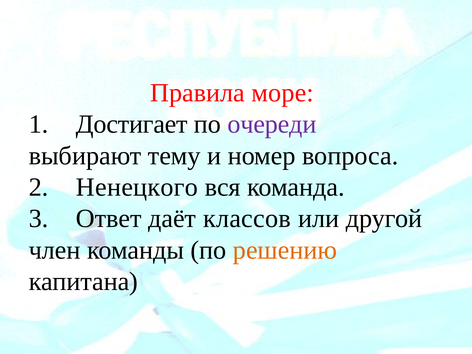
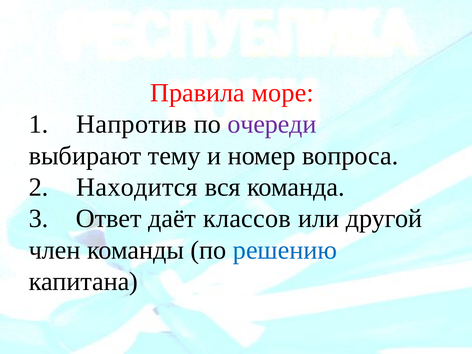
Достигает: Достигает -> Напротив (132, 124)
Ненецкого: Ненецкого -> Находится (137, 187)
решению colour: orange -> blue (285, 250)
